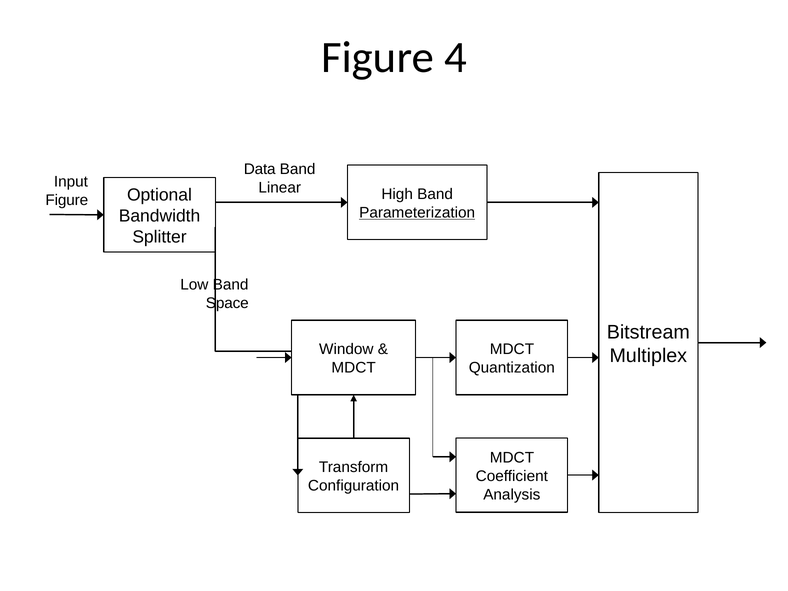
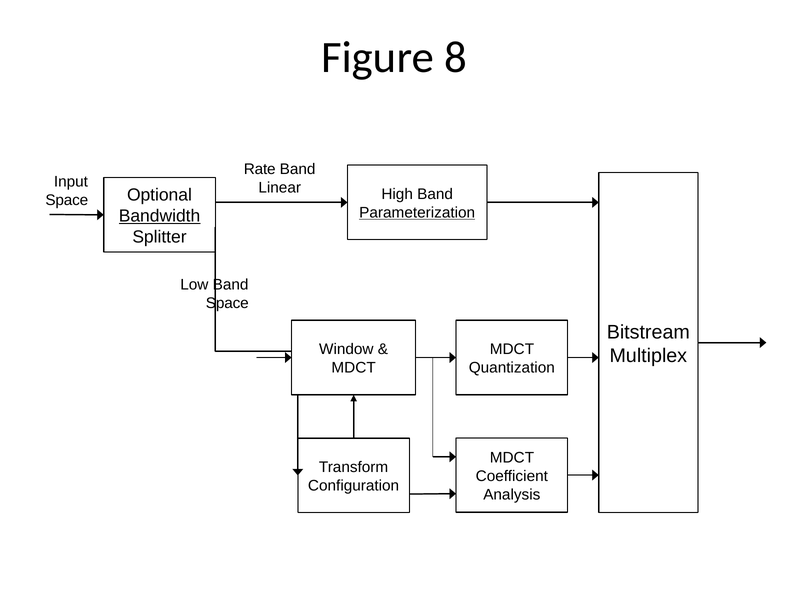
4: 4 -> 8 (455, 58)
Data: Data -> Rate (260, 169)
Figure: Figure -> Space (67, 200)
Bandwidth underline: none -> present (160, 216)
